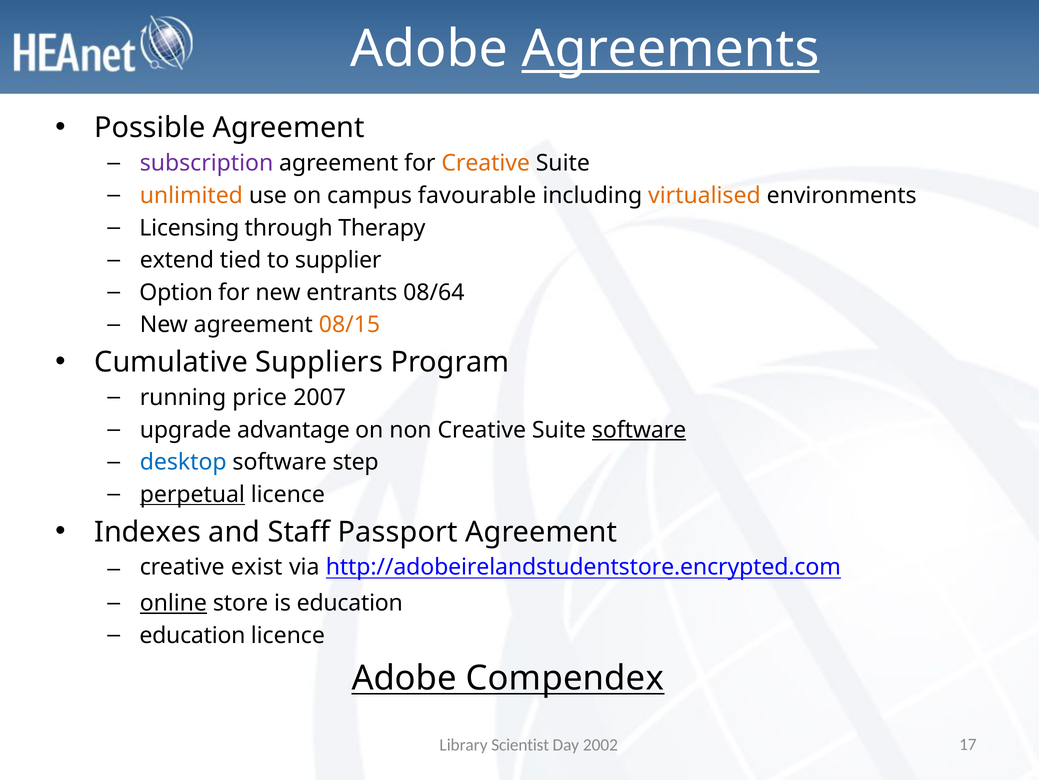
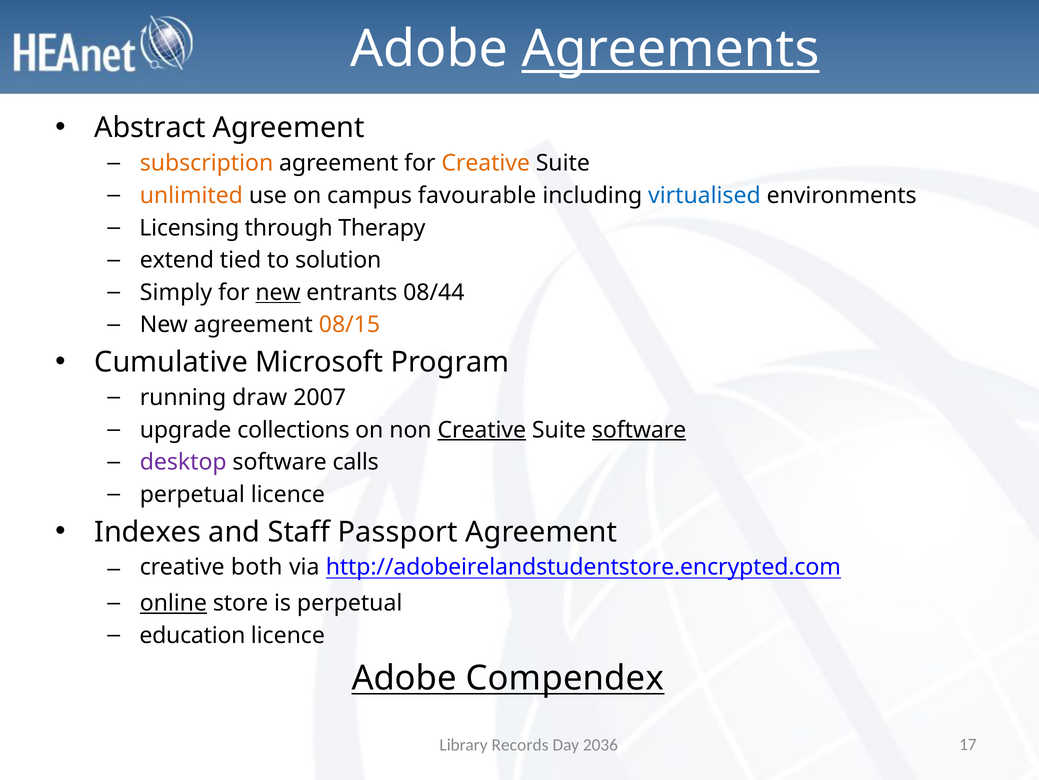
Possible: Possible -> Abstract (150, 128)
subscription colour: purple -> orange (207, 163)
virtualised colour: orange -> blue (704, 195)
supplier: supplier -> solution (338, 260)
Option: Option -> Simply (176, 292)
new underline: none -> present (278, 292)
08/64: 08/64 -> 08/44 (434, 292)
Suppliers: Suppliers -> Microsoft (319, 362)
price: price -> draw (260, 397)
advantage: advantage -> collections (293, 430)
Creative underline: none -> present (482, 430)
desktop colour: blue -> purple (183, 462)
step: step -> calls (356, 462)
perpetual underline: present -> none (192, 494)
exist: exist -> both (257, 567)
is education: education -> perpetual (350, 603)
Scientist: Scientist -> Records (520, 744)
2002: 2002 -> 2036 (600, 744)
